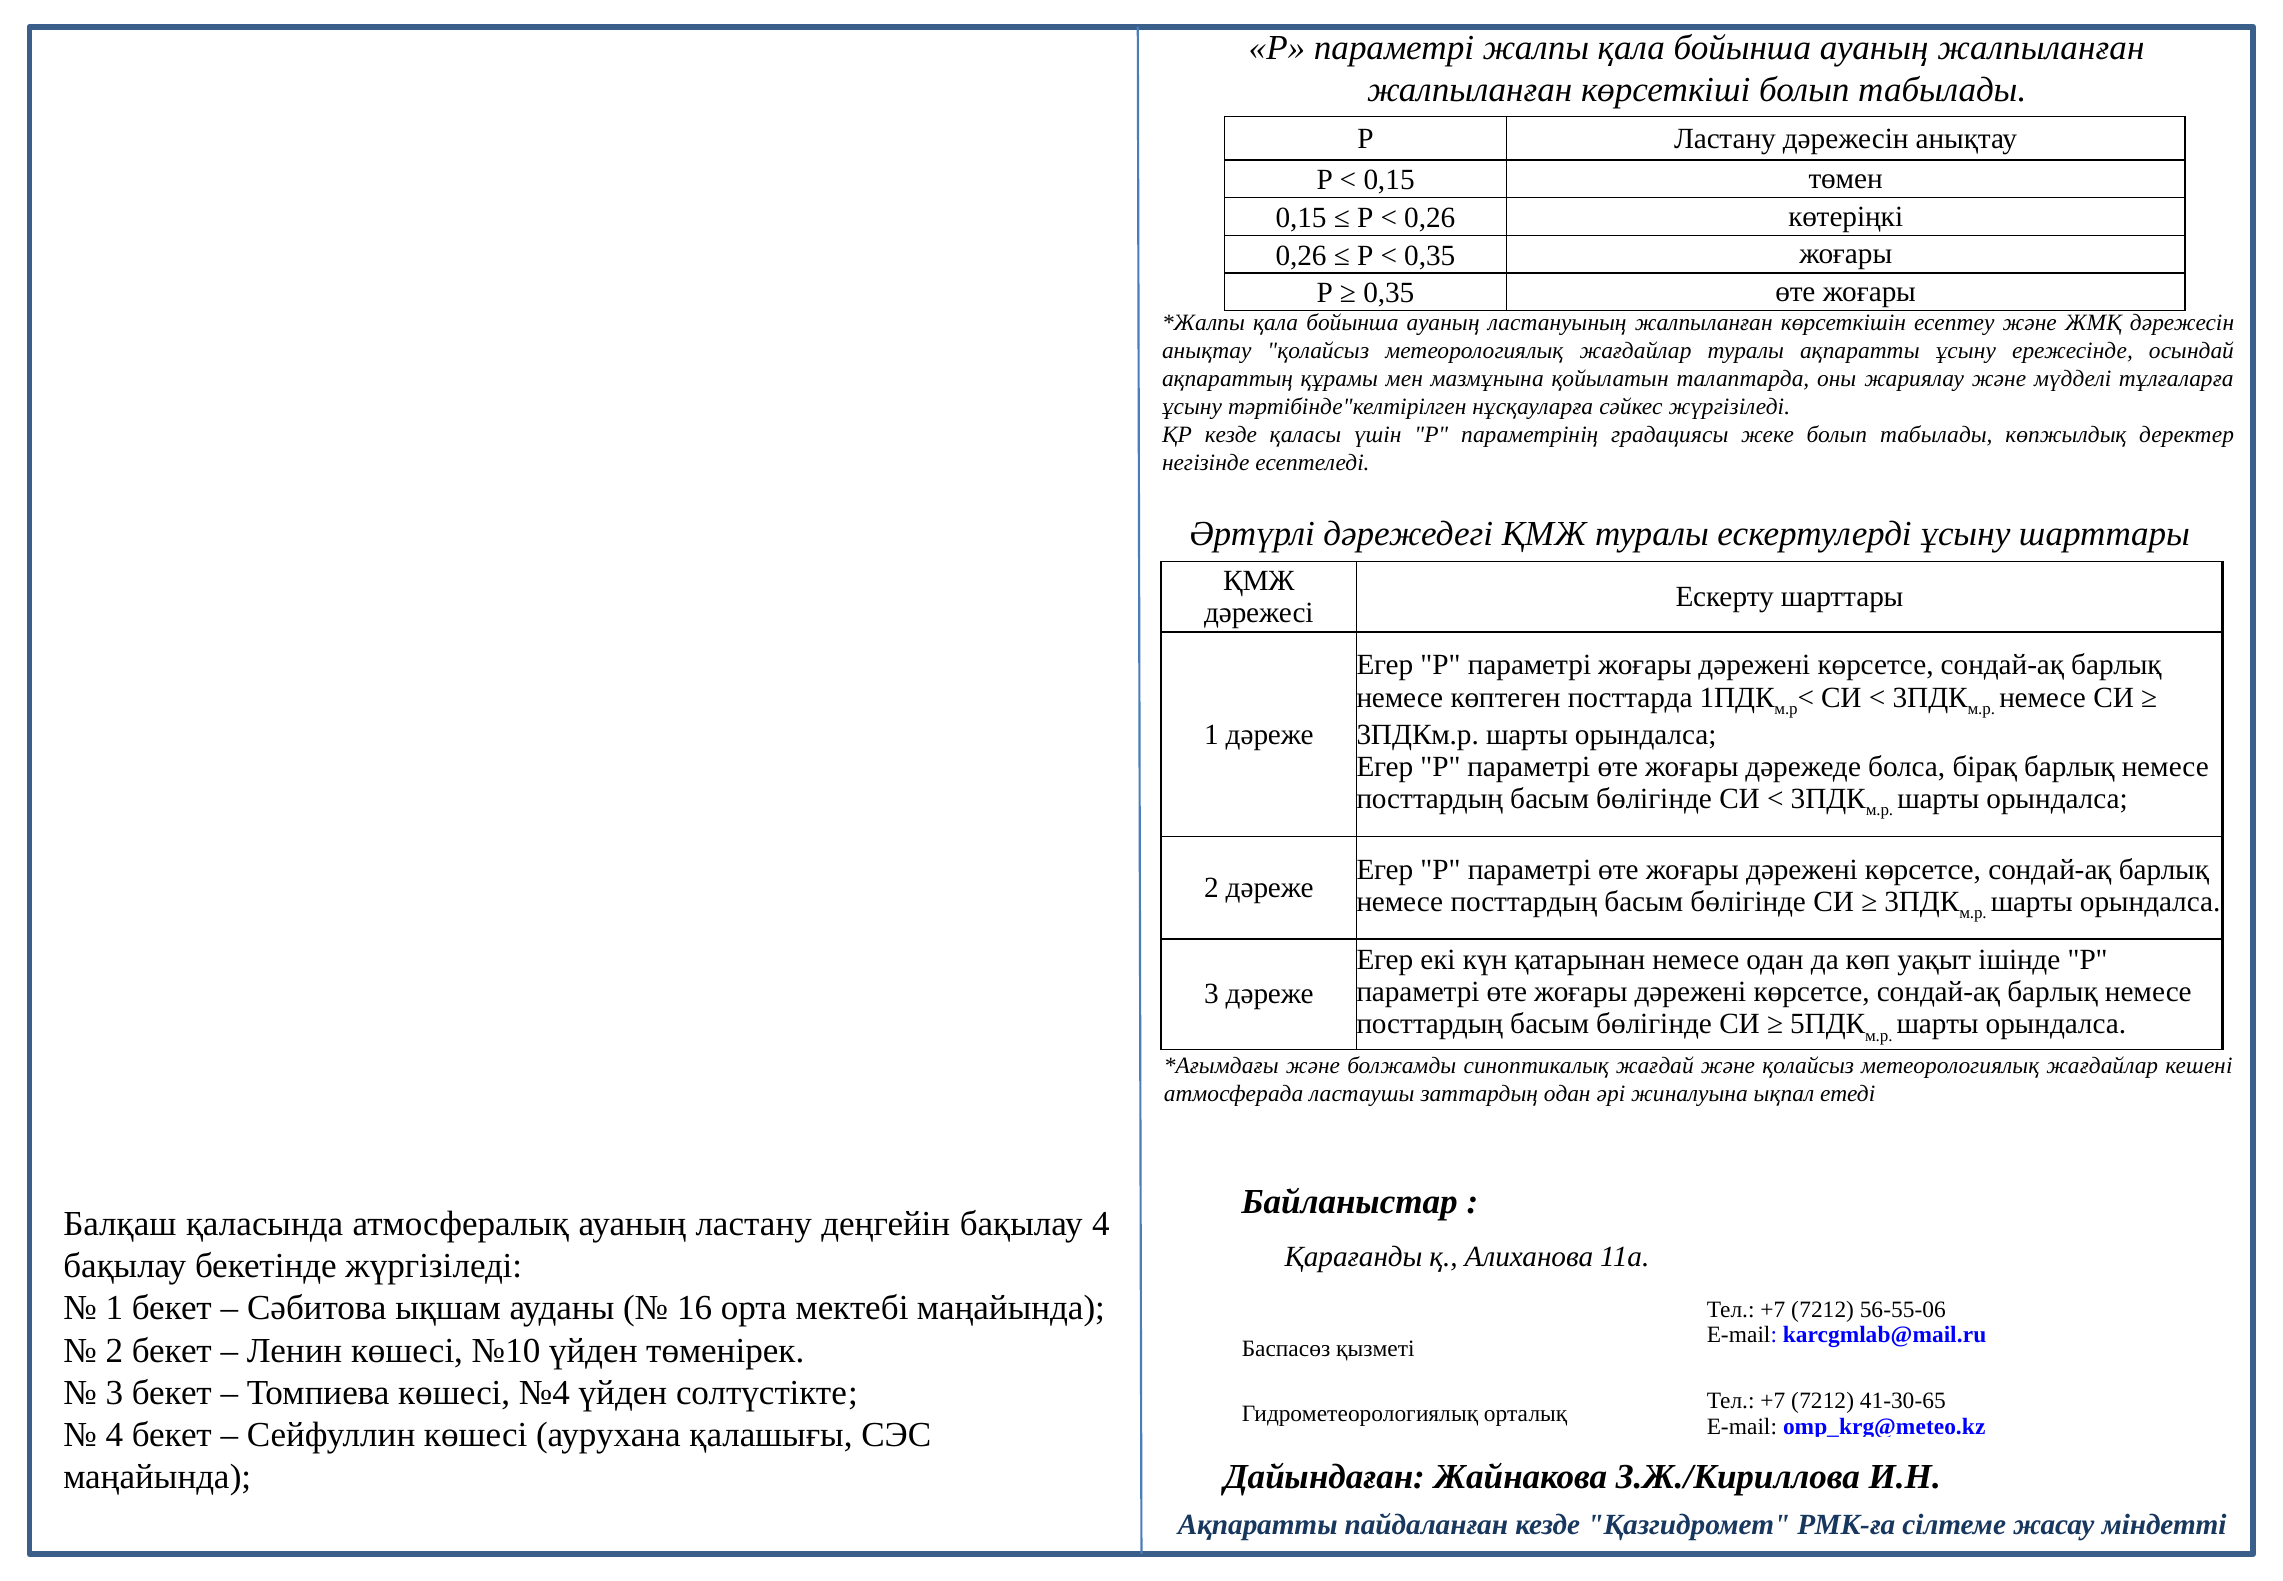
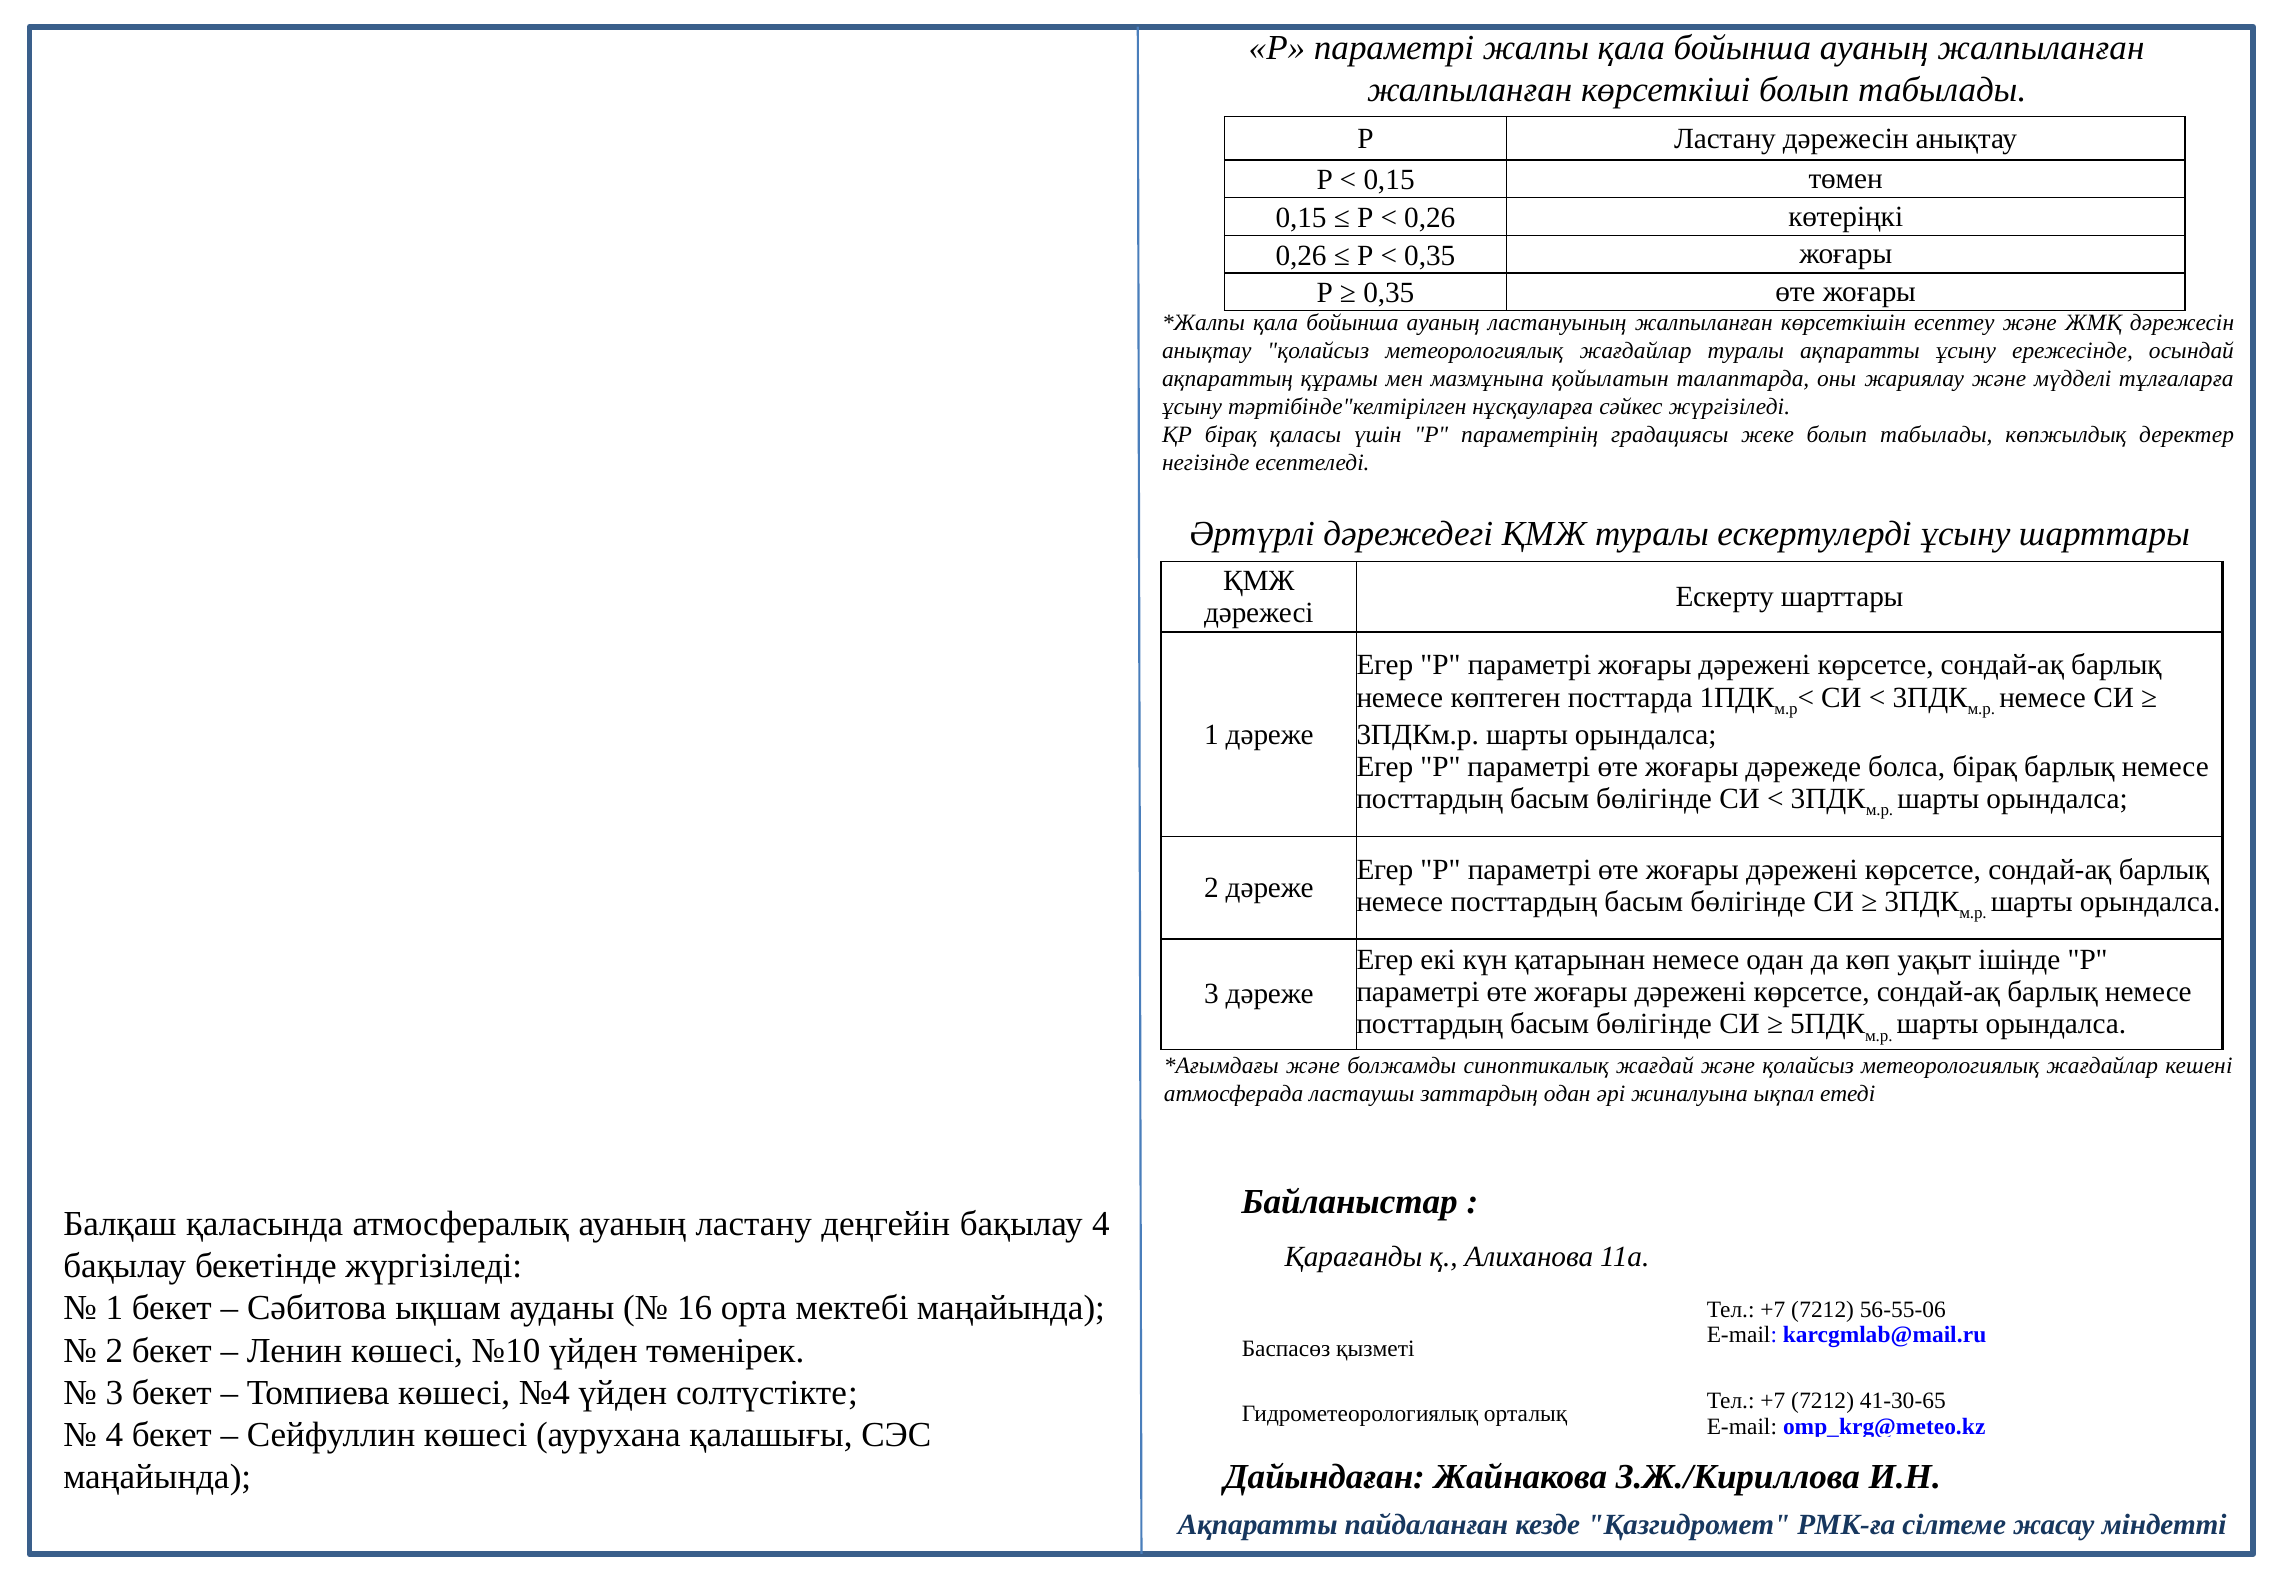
ҚР кезде: кезде -> бірақ (1231, 435)
